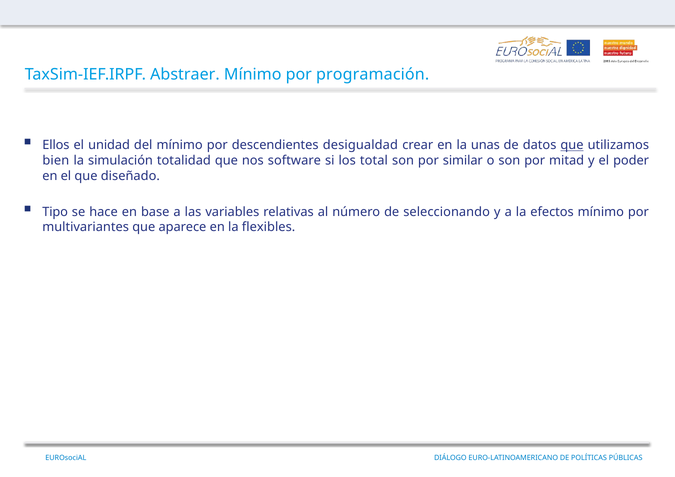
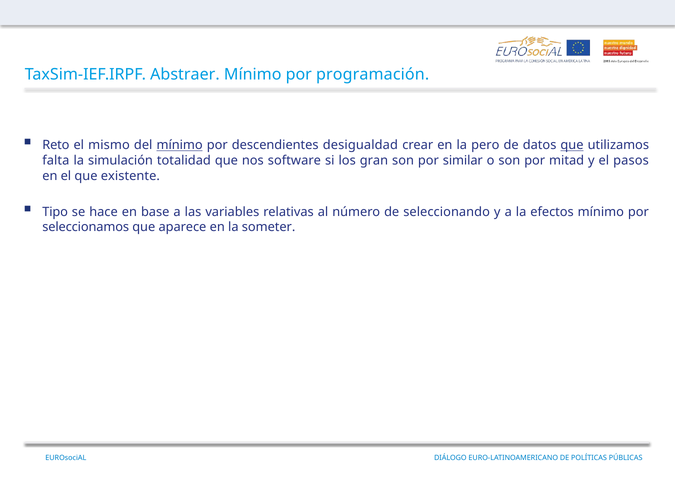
Ellos: Ellos -> Reto (56, 145)
unidad: unidad -> mismo (109, 145)
mínimo underline: none -> present (180, 145)
unas: unas -> pero (485, 145)
bien: bien -> falta (56, 161)
total: total -> gran (374, 161)
poder: poder -> pasos (631, 161)
diseñado: diseñado -> existente (130, 176)
multivariantes: multivariantes -> seleccionamos (86, 228)
flexibles: flexibles -> someter (269, 228)
